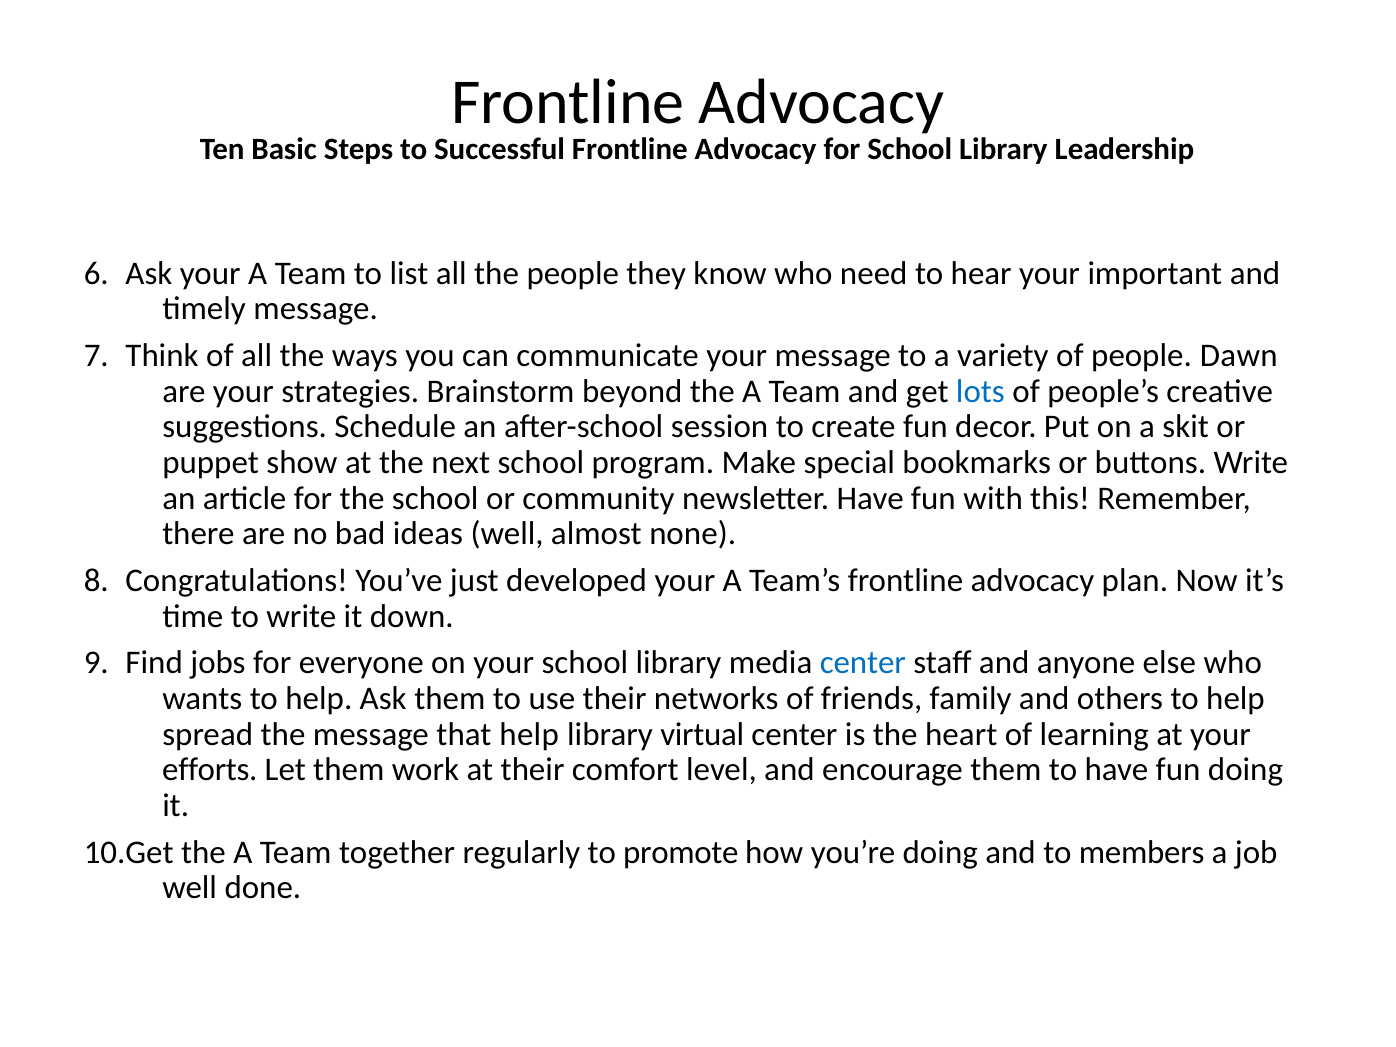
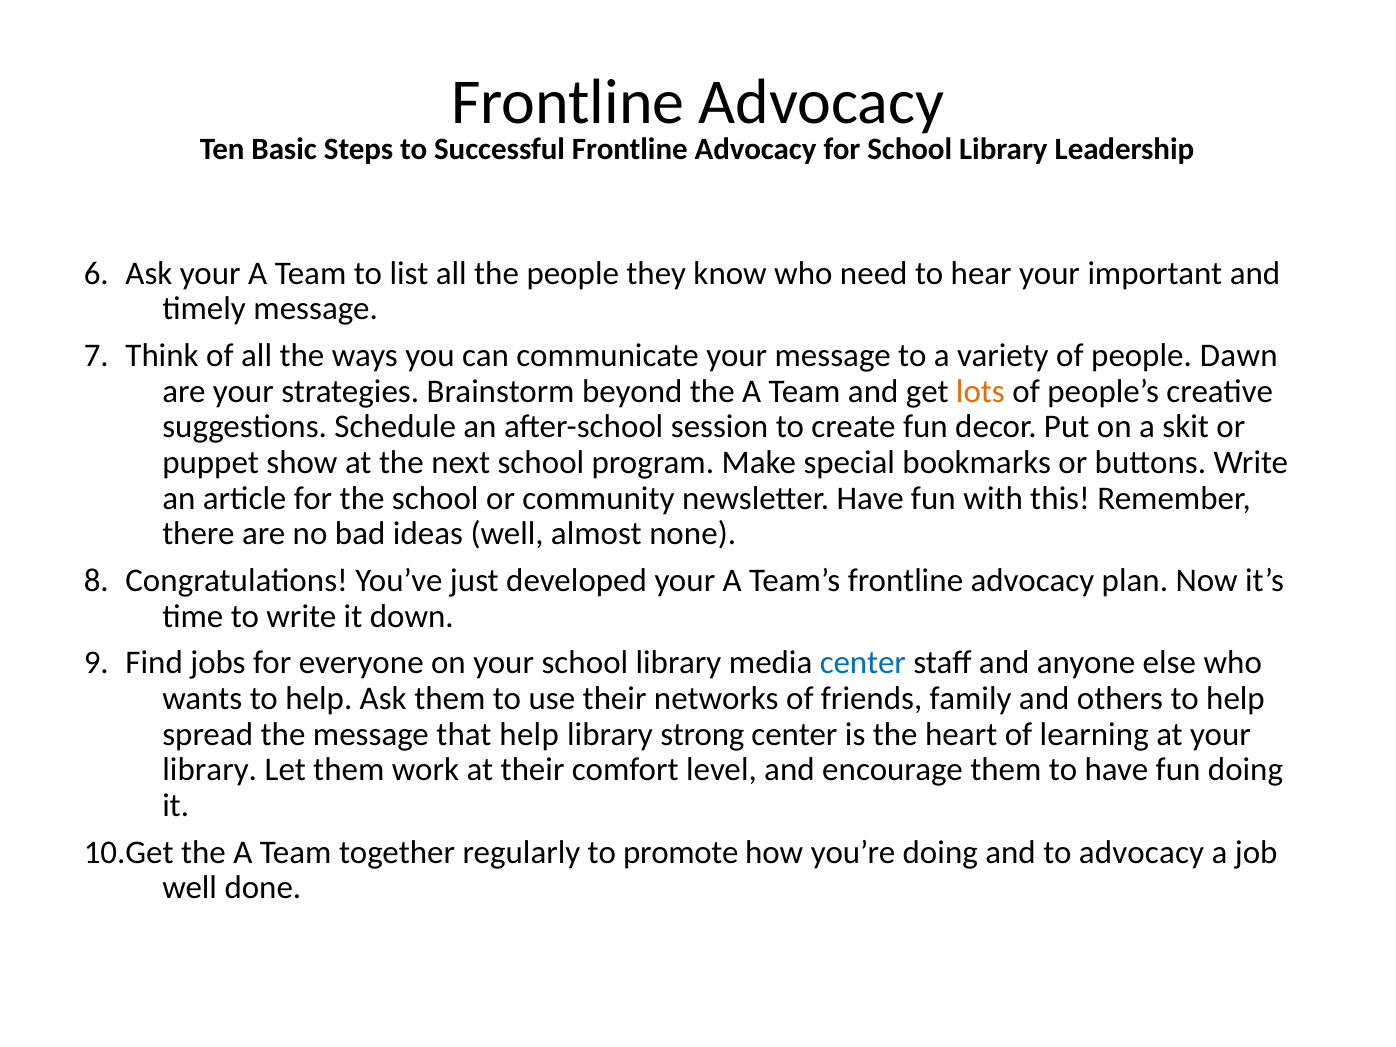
lots colour: blue -> orange (980, 391)
virtual: virtual -> strong (702, 734)
efforts: efforts -> library (210, 770)
to members: members -> advocacy (1141, 852)
